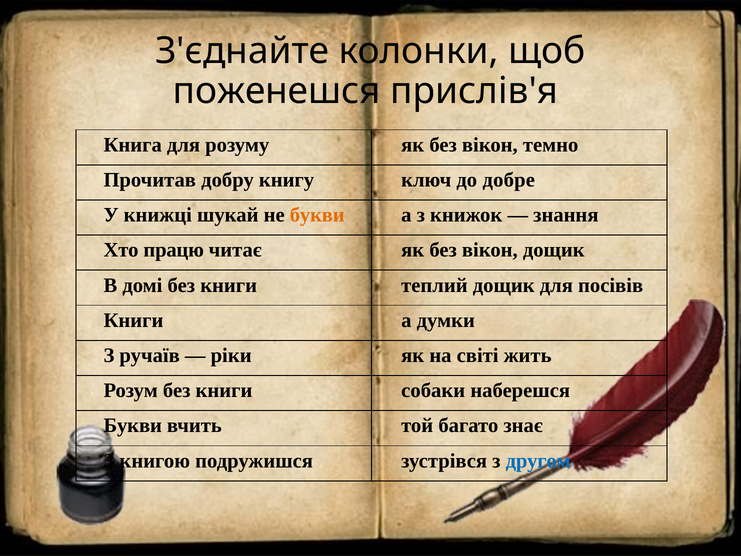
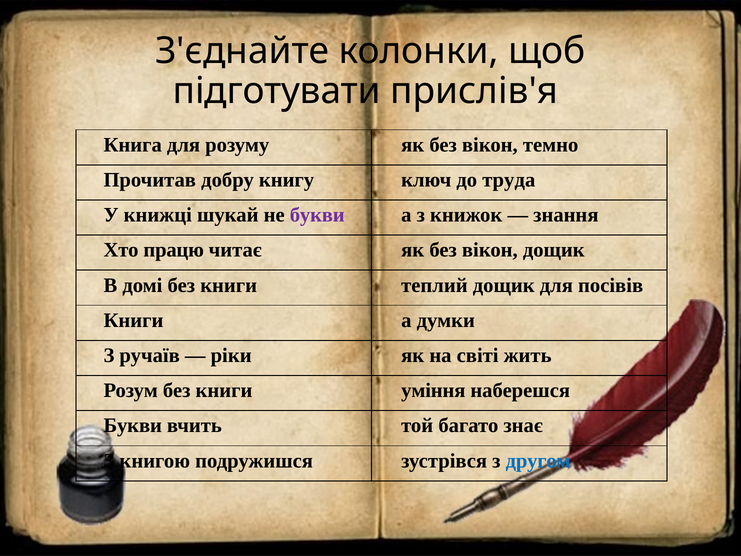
поженешся: поженешся -> підготувати (277, 91)
добре: добре -> труда (509, 180)
букви colour: orange -> purple (317, 215)
собаки: собаки -> уміння (433, 390)
